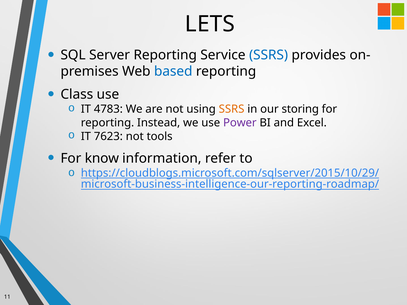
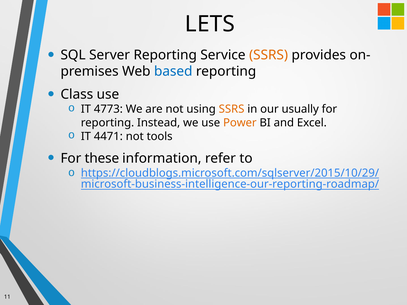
SSRS colour: blue -> orange (269, 55)
4783: 4783 -> 4773 (108, 109)
storing: storing -> usually (300, 109)
Power colour: purple -> orange (240, 123)
7623: 7623 -> 4471 (108, 136)
know: know -> these (102, 158)
